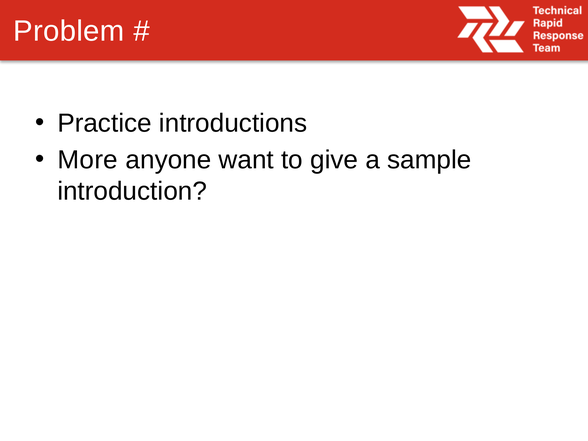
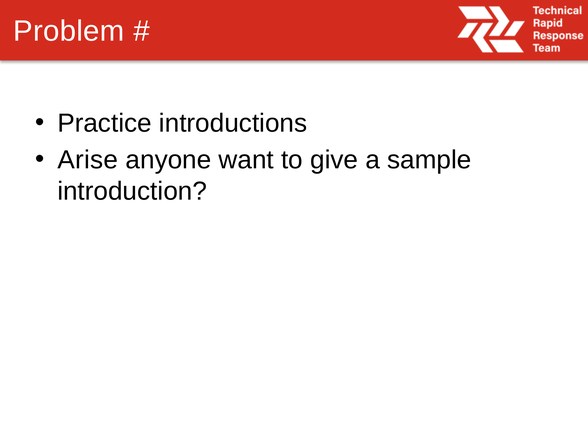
More: More -> Arise (88, 160)
